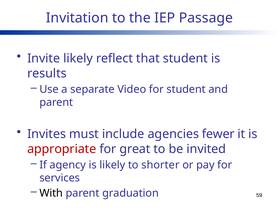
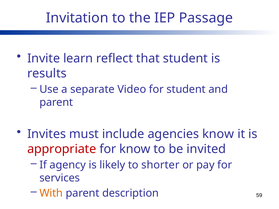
Invite likely: likely -> learn (78, 59)
agencies fewer: fewer -> know (218, 134)
for great: great -> know (135, 149)
With colour: black -> orange (51, 193)
graduation: graduation -> description (131, 193)
